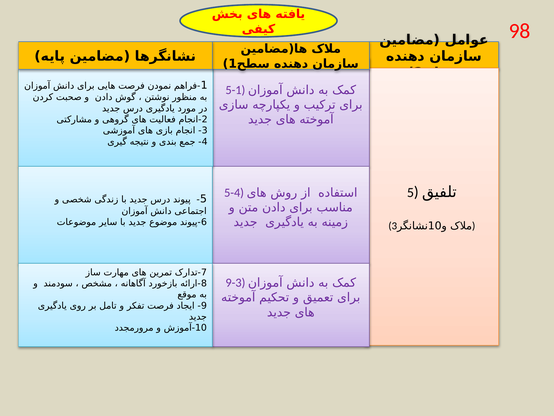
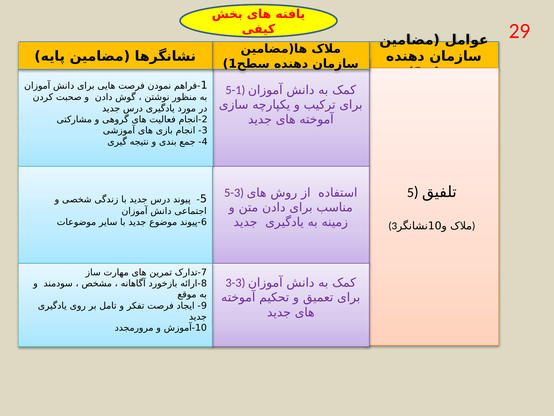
98: 98 -> 29 (520, 31)
5-4: 5-4 -> 5-3 (234, 192)
9-3: 9-3 -> 3-3 (235, 282)
